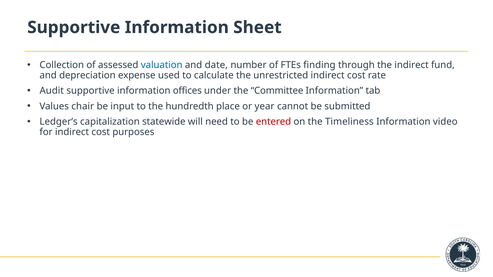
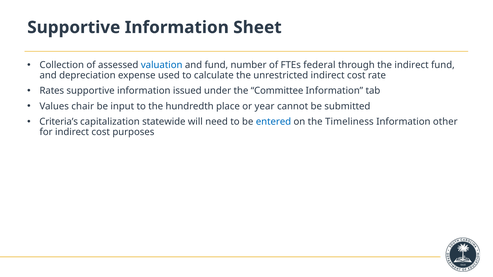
and date: date -> fund (216, 65)
finding: finding -> federal (319, 65)
Audit: Audit -> Rates (52, 91)
offices: offices -> issued (187, 91)
Ledger’s: Ledger’s -> Criteria’s (59, 122)
entered colour: red -> blue (273, 122)
video: video -> other (445, 122)
